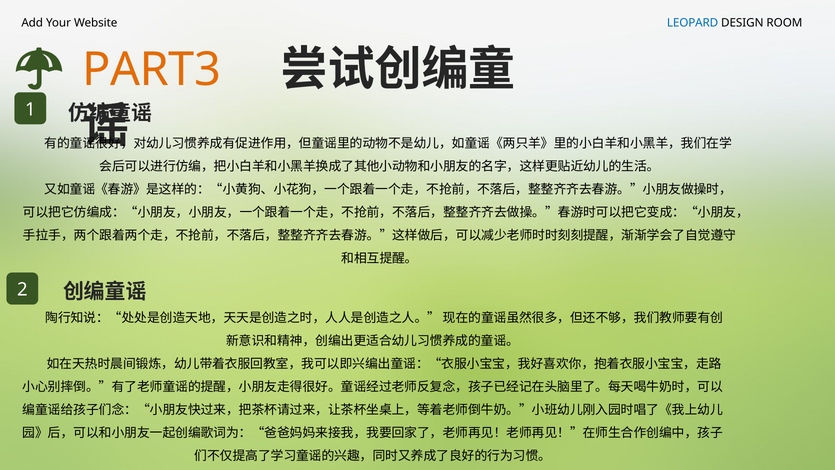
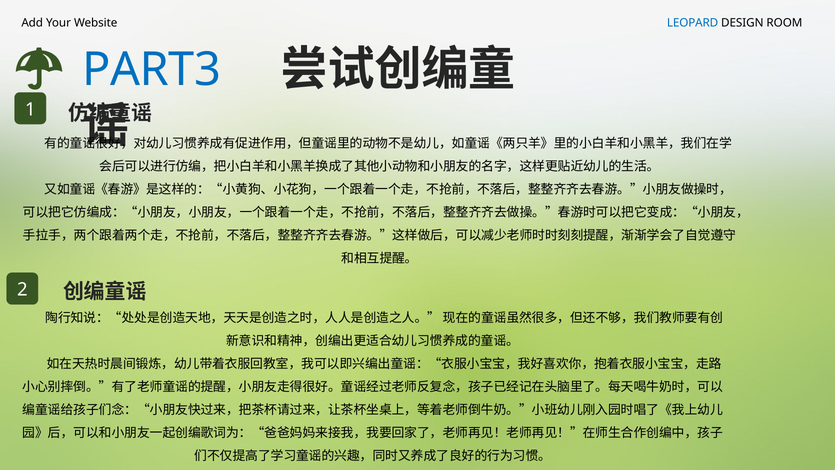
PART3 colour: orange -> blue (152, 70)
